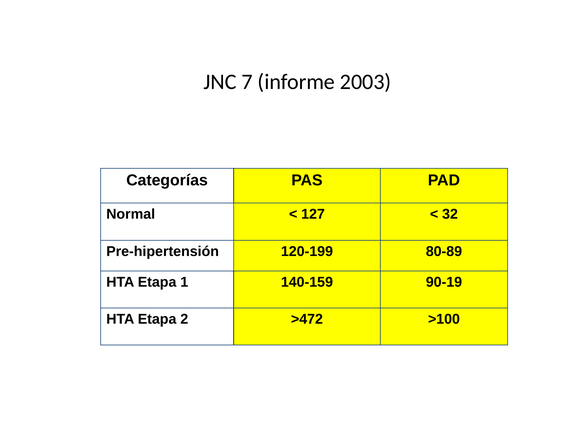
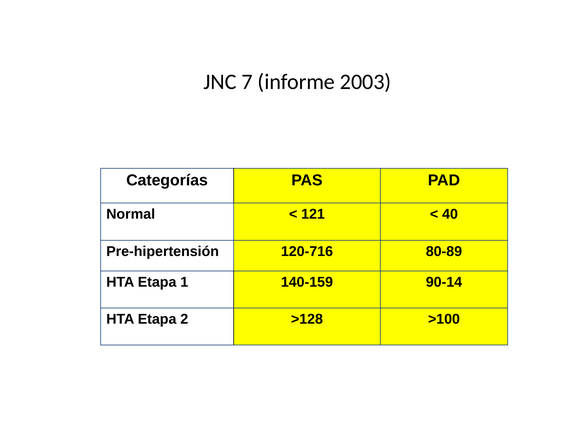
127: 127 -> 121 (313, 214)
32: 32 -> 40 (450, 214)
120-199: 120-199 -> 120-716 (307, 251)
90-19: 90-19 -> 90-14 (444, 282)
>472: >472 -> >128 (307, 319)
